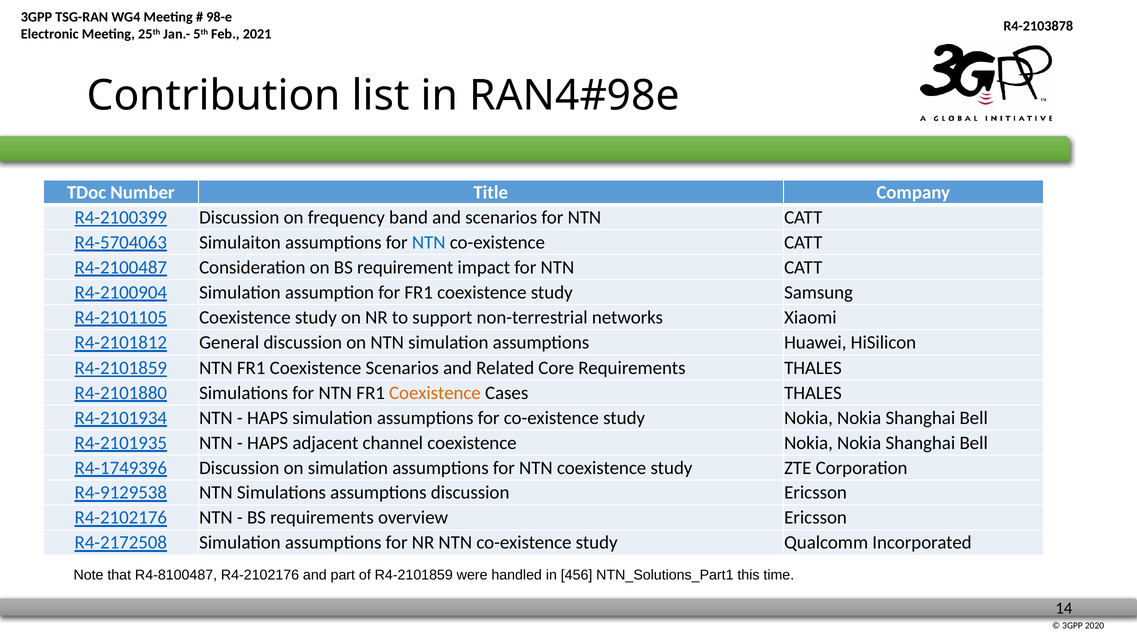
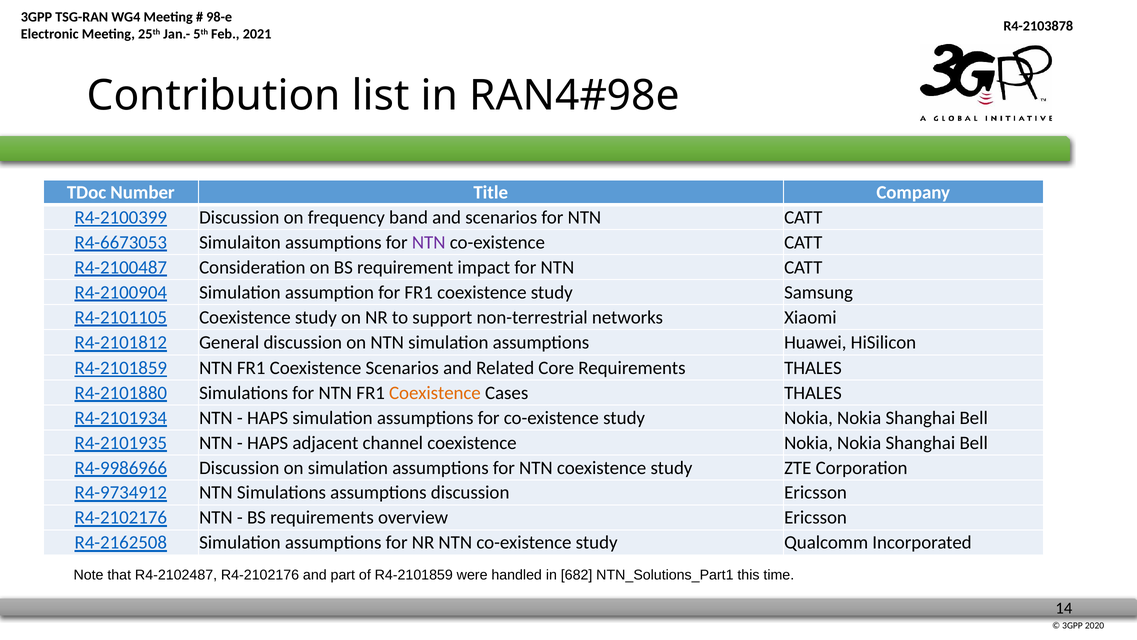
R4-5704063: R4-5704063 -> R4-6673053 (121, 242)
NTN colour: blue -> purple (429, 242)
R4-1749396: R4-1749396 -> R4-9986966 (121, 467)
R4-9129538: R4-9129538 -> R4-9734912 (121, 492)
R4-2172508: R4-2172508 -> R4-2162508 (121, 542)
R4-8100487: R4-8100487 -> R4-2102487 (176, 575)
456: 456 -> 682 (577, 575)
